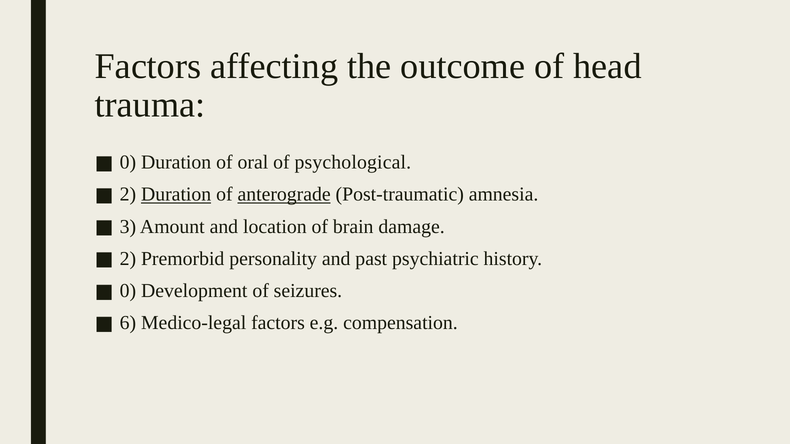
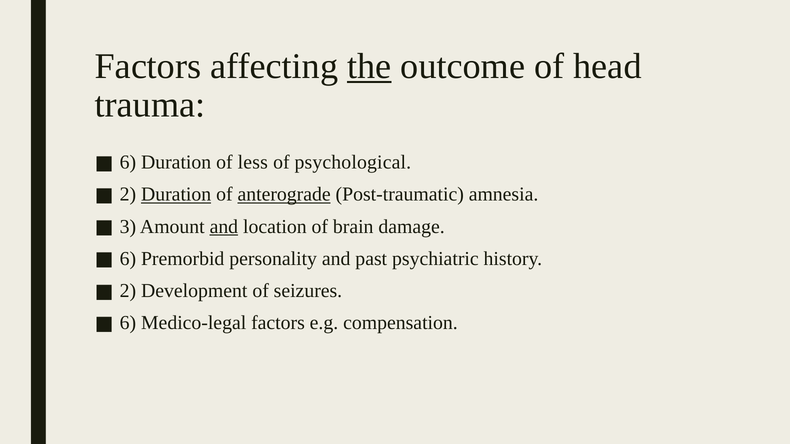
the underline: none -> present (369, 66)
0: 0 -> 6 (128, 162)
oral: oral -> less (253, 162)
and underline: none -> present (224, 227)
2: 2 -> 6 (128, 259)
0: 0 -> 2 (128, 291)
